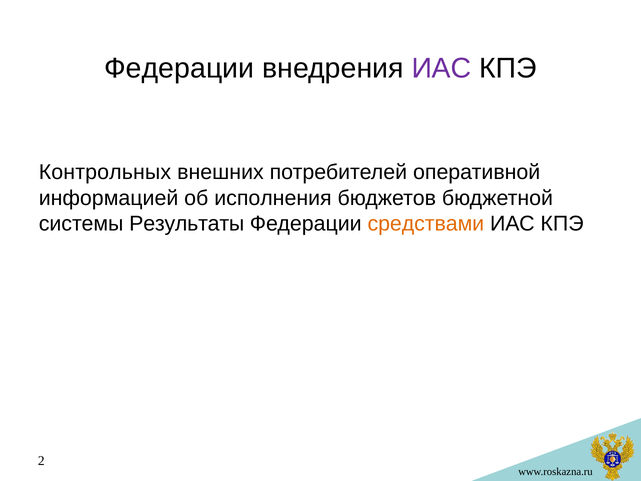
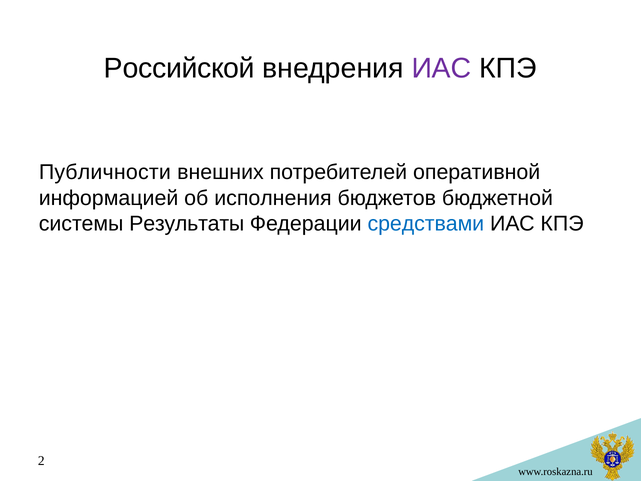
Федерации: Федерации -> Российской (179, 68)
Контрольных: Контрольных -> Публичности (105, 172)
средствами colour: orange -> blue (426, 224)
